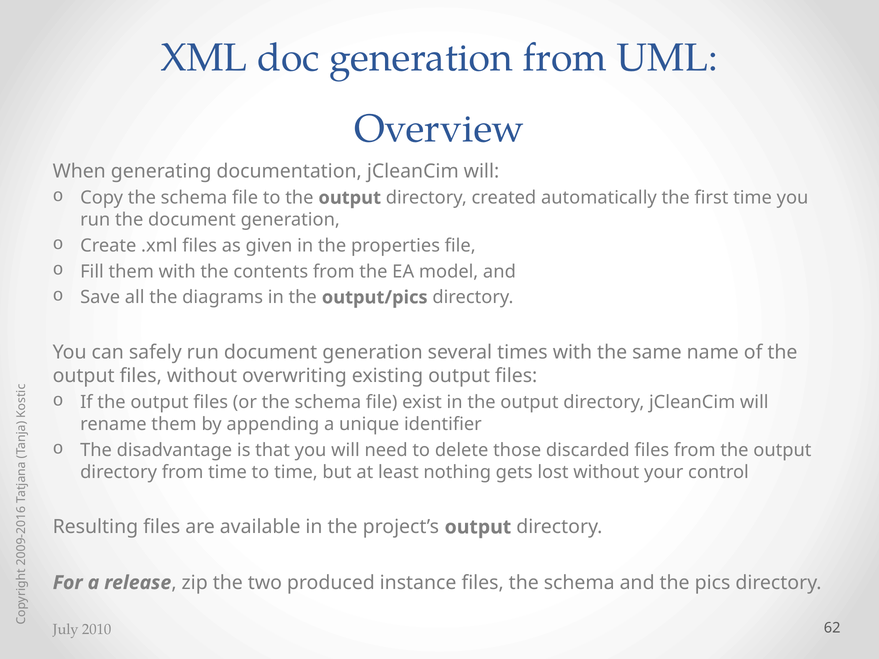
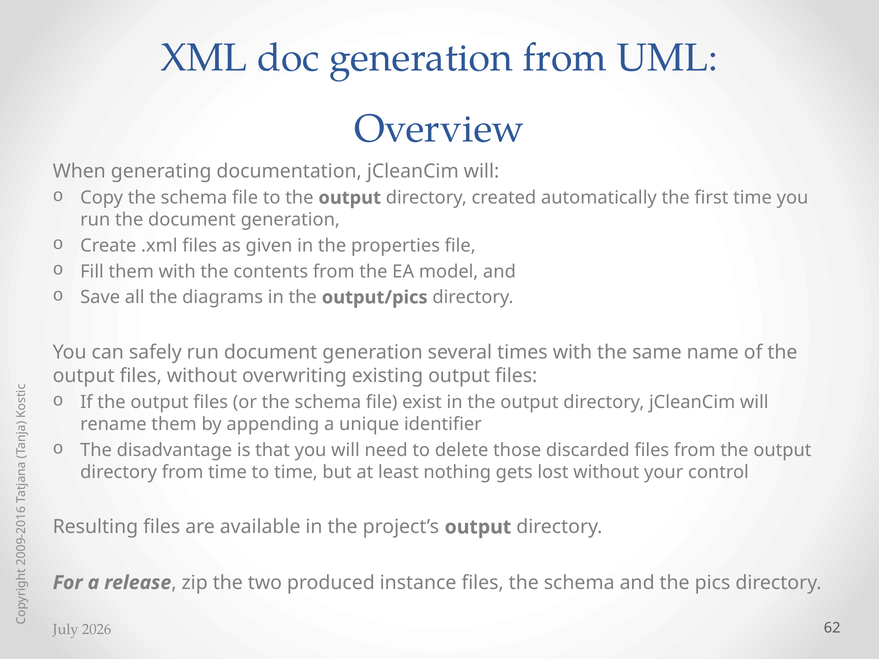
2010: 2010 -> 2026 (97, 630)
